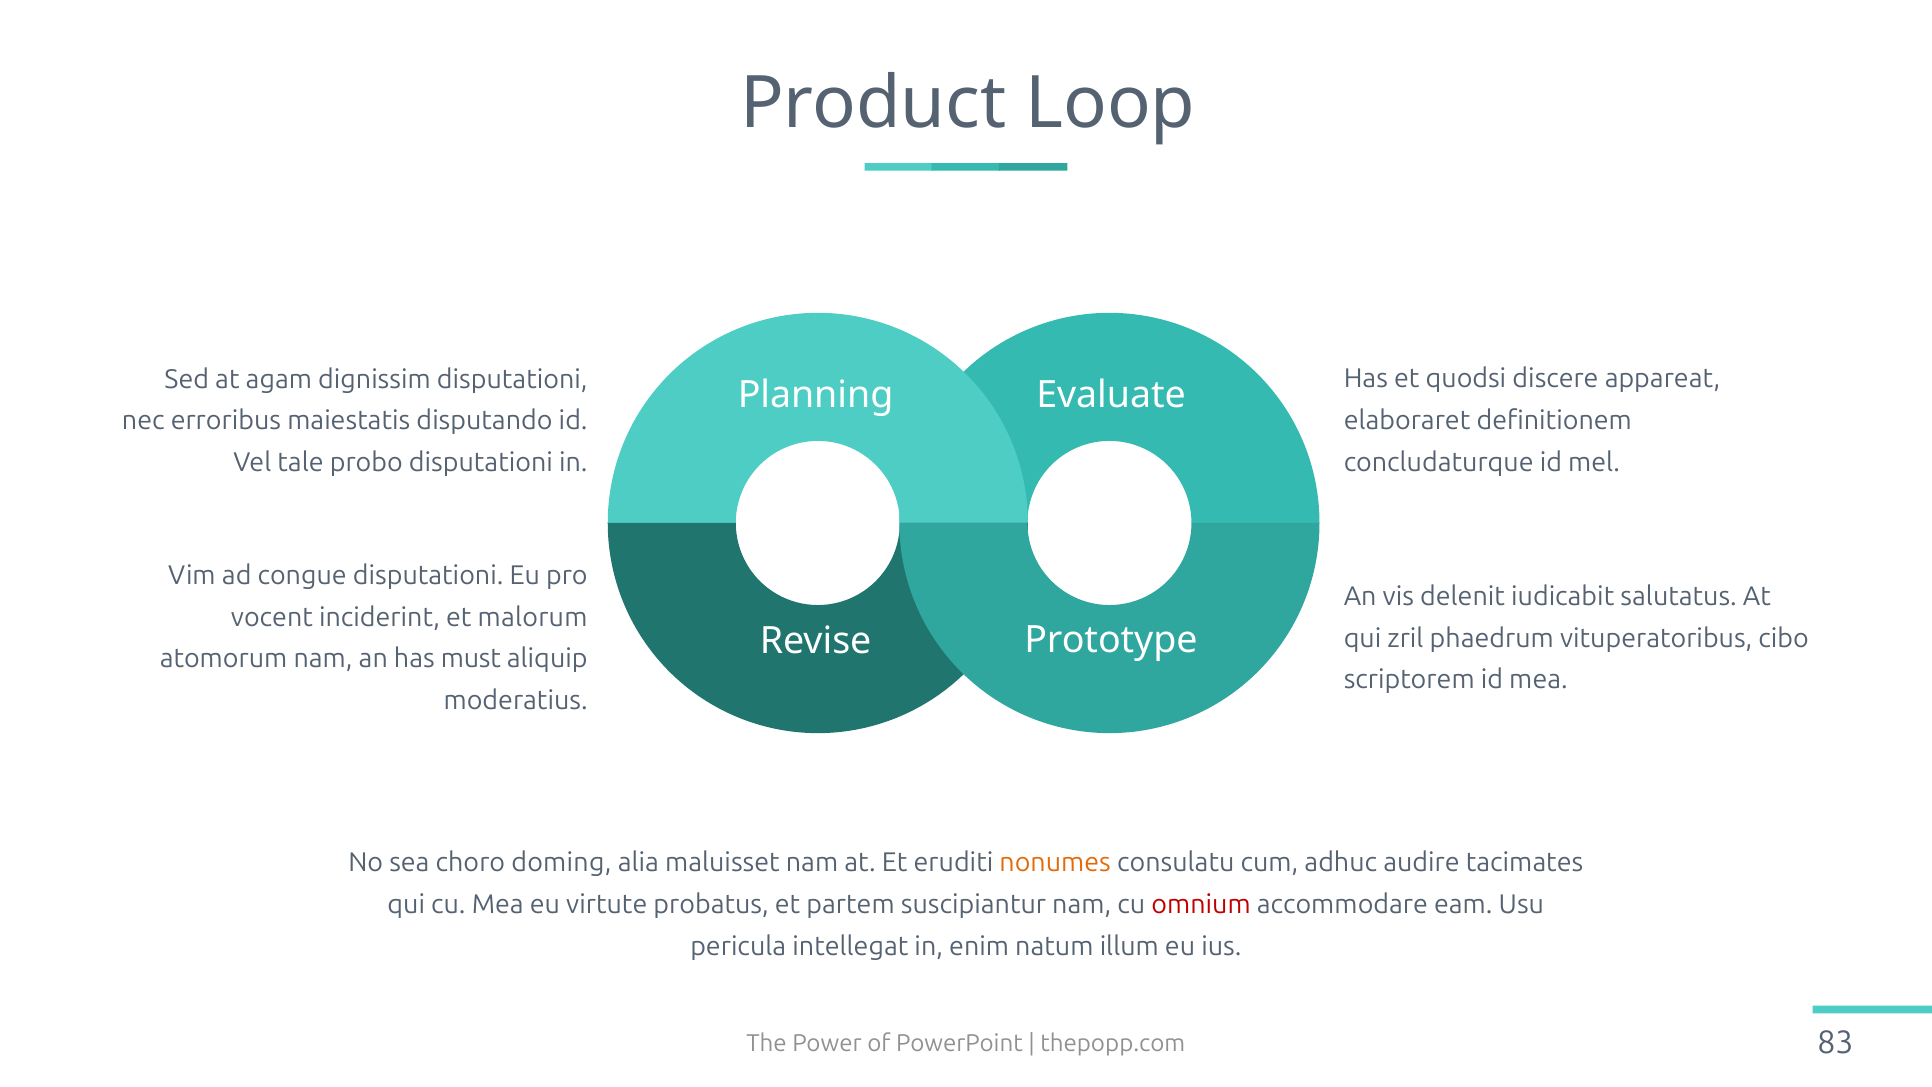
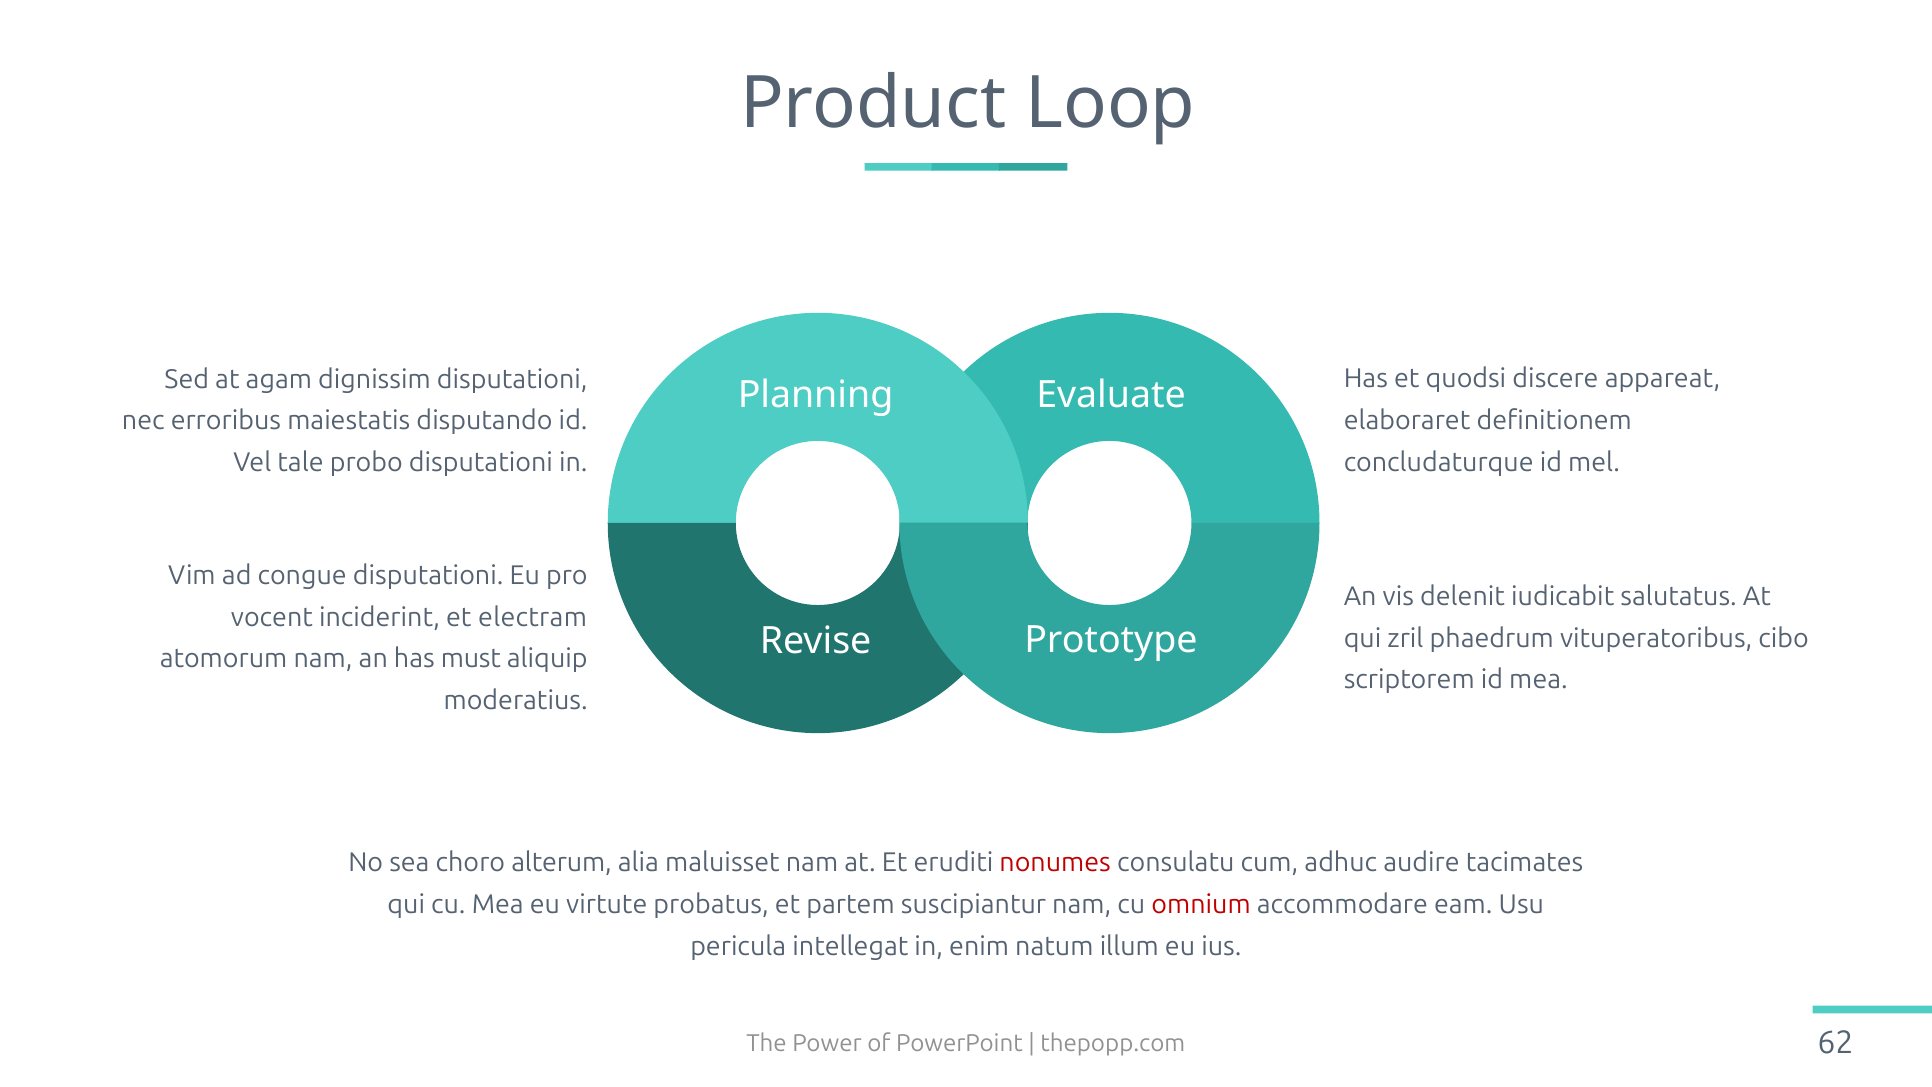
malorum: malorum -> electram (533, 617)
doming: doming -> alterum (562, 862)
nonumes colour: orange -> red (1055, 862)
83: 83 -> 62 (1835, 1042)
